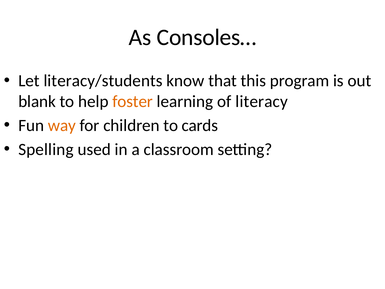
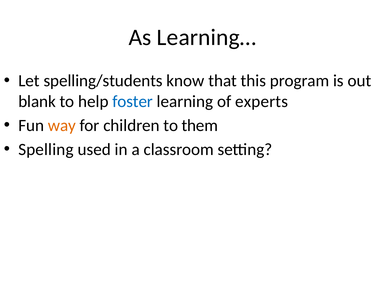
Consoles…: Consoles… -> Learning… (206, 37)
literacy/students: literacy/students -> spelling/students (103, 81)
foster colour: orange -> blue (133, 101)
literacy: literacy -> experts (262, 101)
cards: cards -> them (200, 125)
